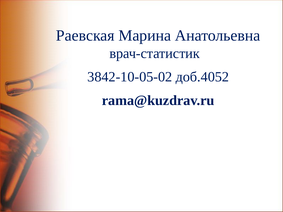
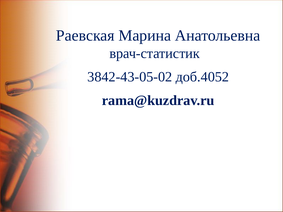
3842-10-05-02: 3842-10-05-02 -> 3842-43-05-02 (130, 77)
